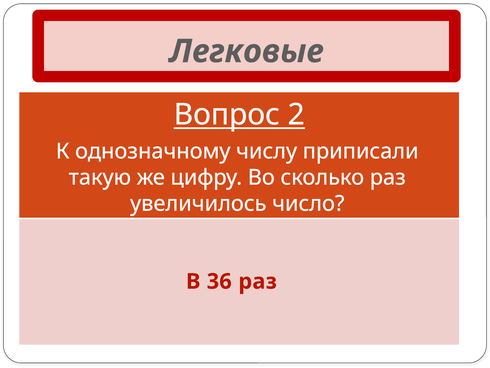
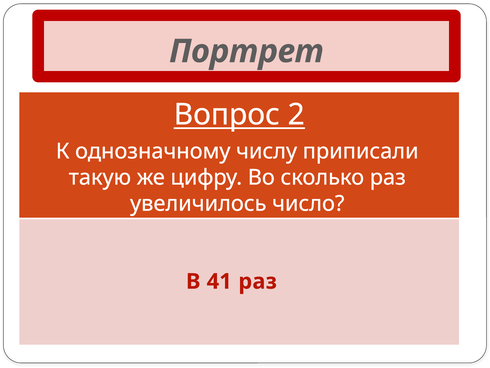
Легковые: Легковые -> Портрет (247, 51)
36: 36 -> 41 (219, 281)
